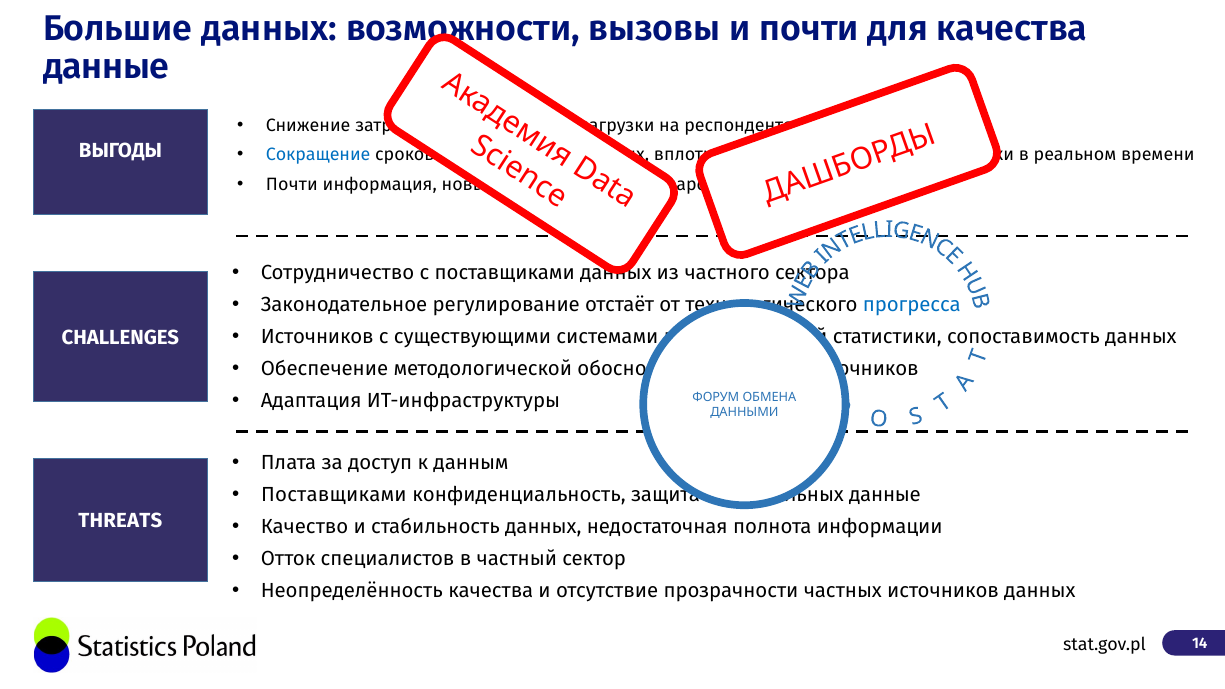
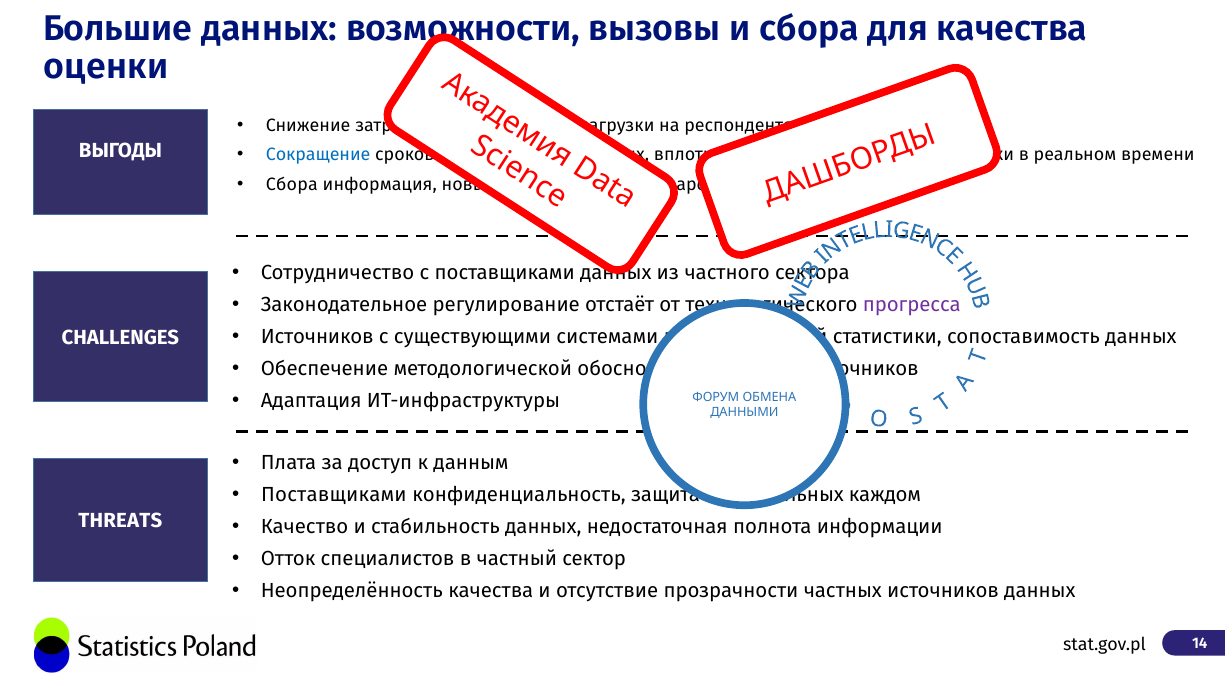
и почти: почти -> сбора (809, 29)
данные: данные -> оценки (106, 67)
Почти: Почти -> Сбора (292, 184)
прогресса colour: blue -> purple (912, 305)
данные: данные -> каждом (885, 495)
